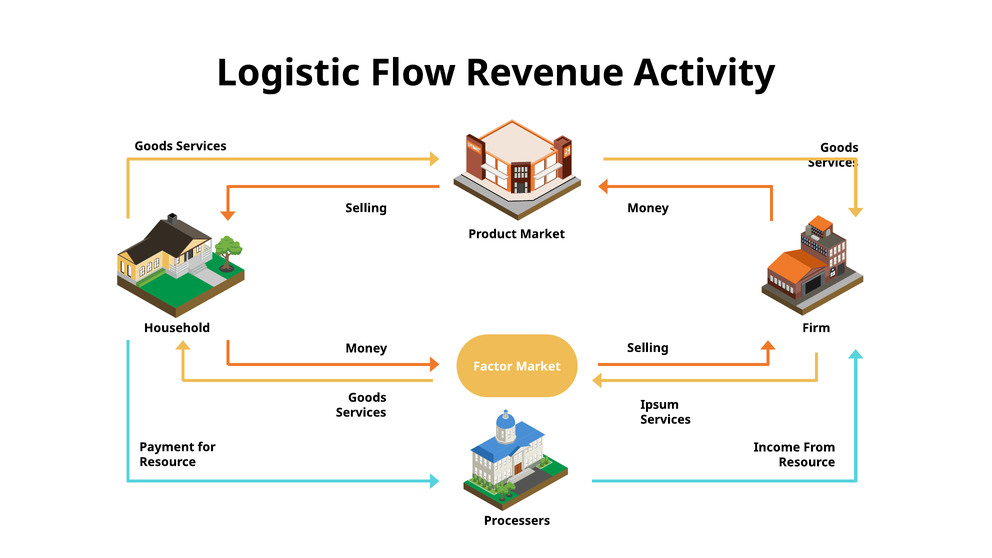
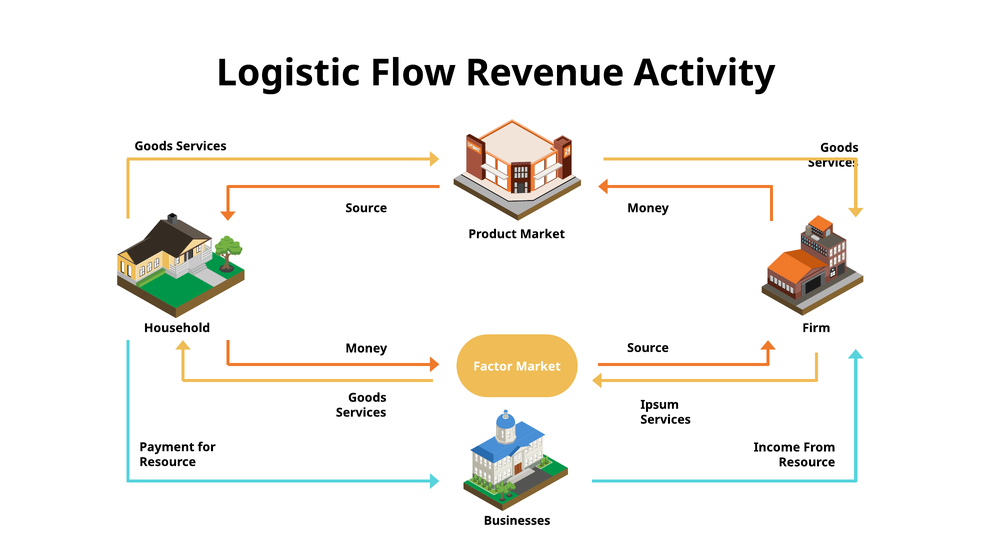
Selling: Selling -> Source (366, 208)
Selling: Selling -> Source (648, 348)
Processers: Processers -> Businesses (517, 521)
